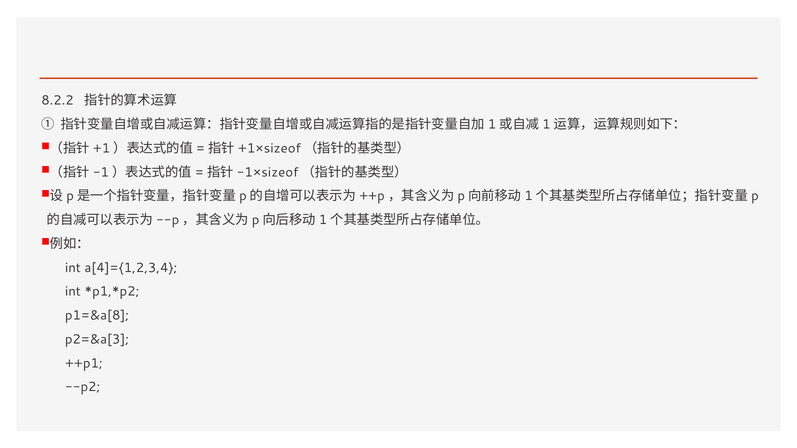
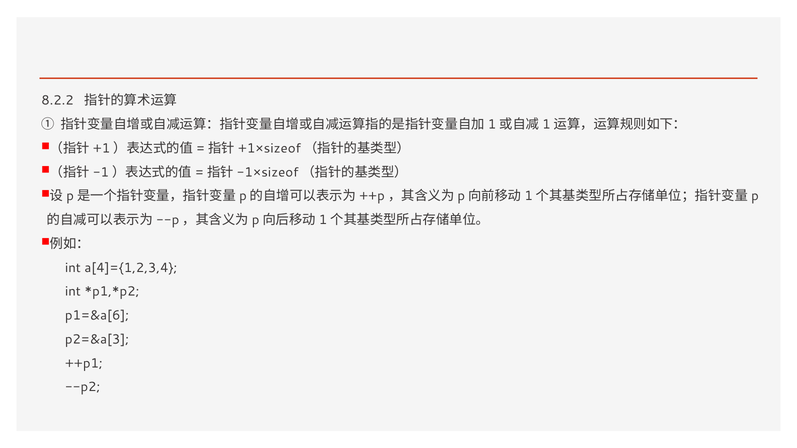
p1=&a[8: p1=&a[8 -> p1=&a[6 (97, 316)
